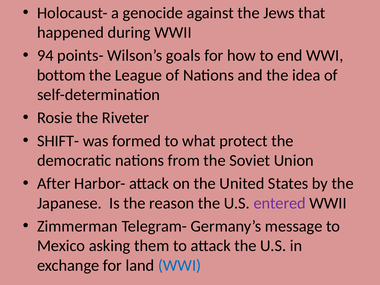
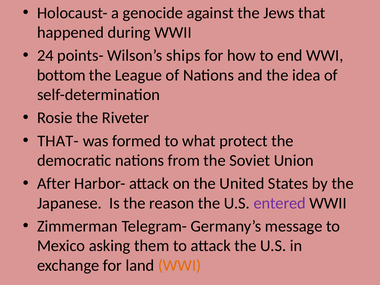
94: 94 -> 24 (45, 56)
goals: goals -> ships (183, 56)
SHIFT-: SHIFT- -> THAT- (58, 141)
WWI colour: blue -> orange (180, 265)
